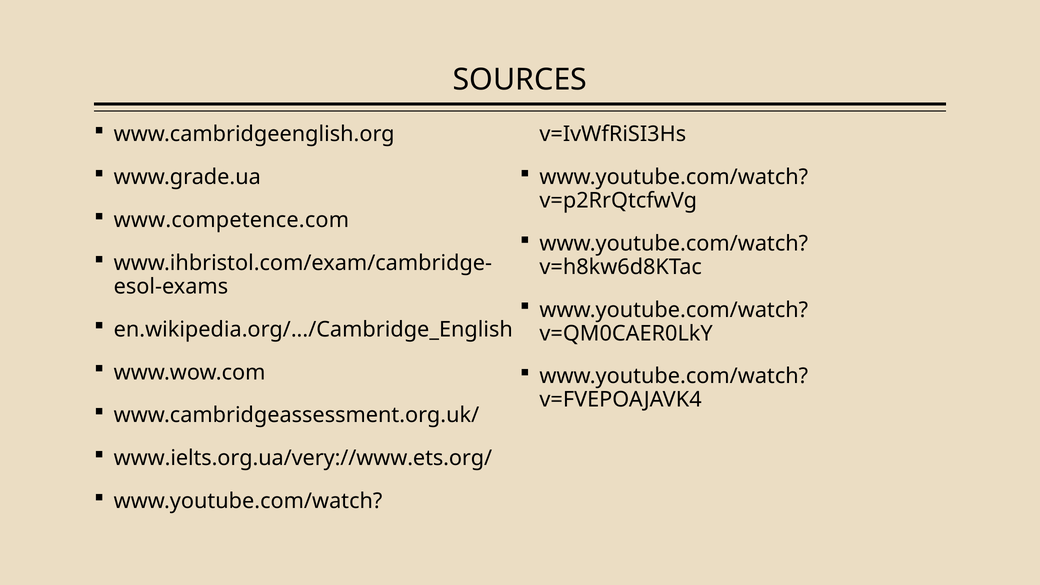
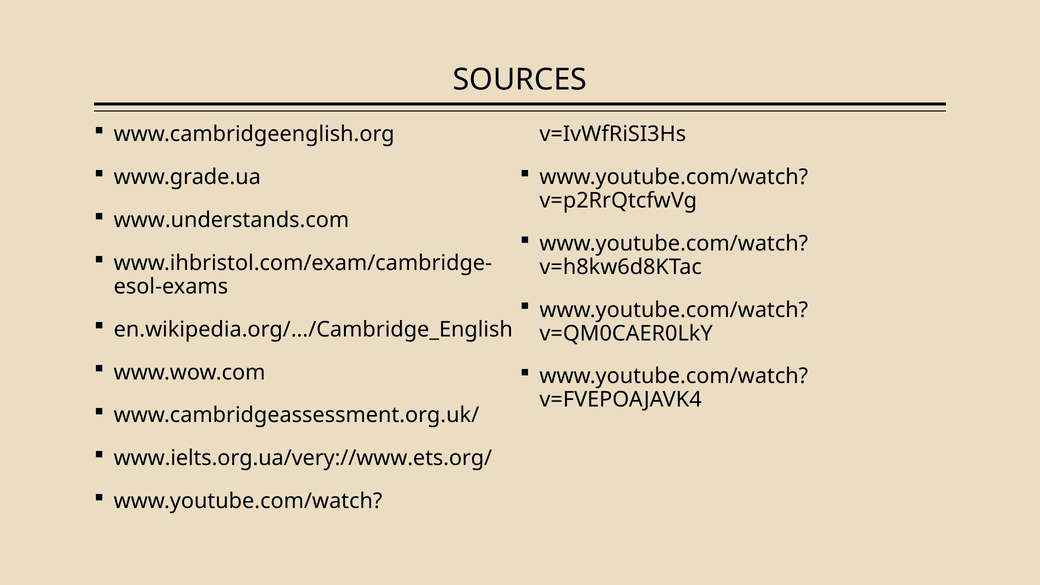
www.competence.com: www.competence.com -> www.understands.com (231, 220)
